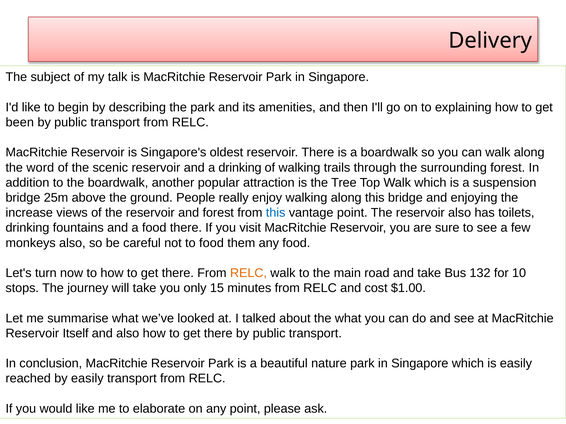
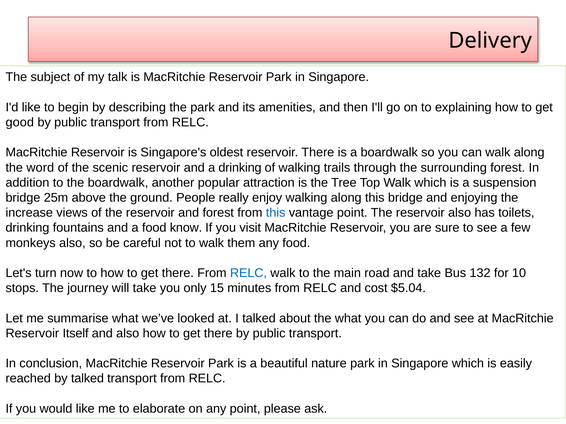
been: been -> good (20, 122)
food there: there -> know (186, 228)
to food: food -> walk (212, 243)
RELC colour: orange -> blue (248, 273)
$1.00: $1.00 -> $5.04 (408, 288)
by easily: easily -> talked (87, 379)
